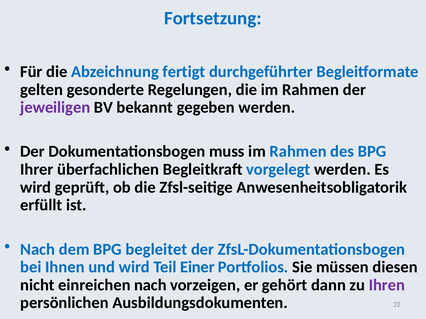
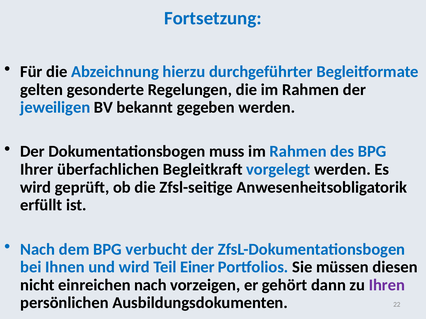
fertigt: fertigt -> hierzu (184, 72)
jeweiligen colour: purple -> blue (55, 108)
begleitet: begleitet -> verbucht (156, 250)
